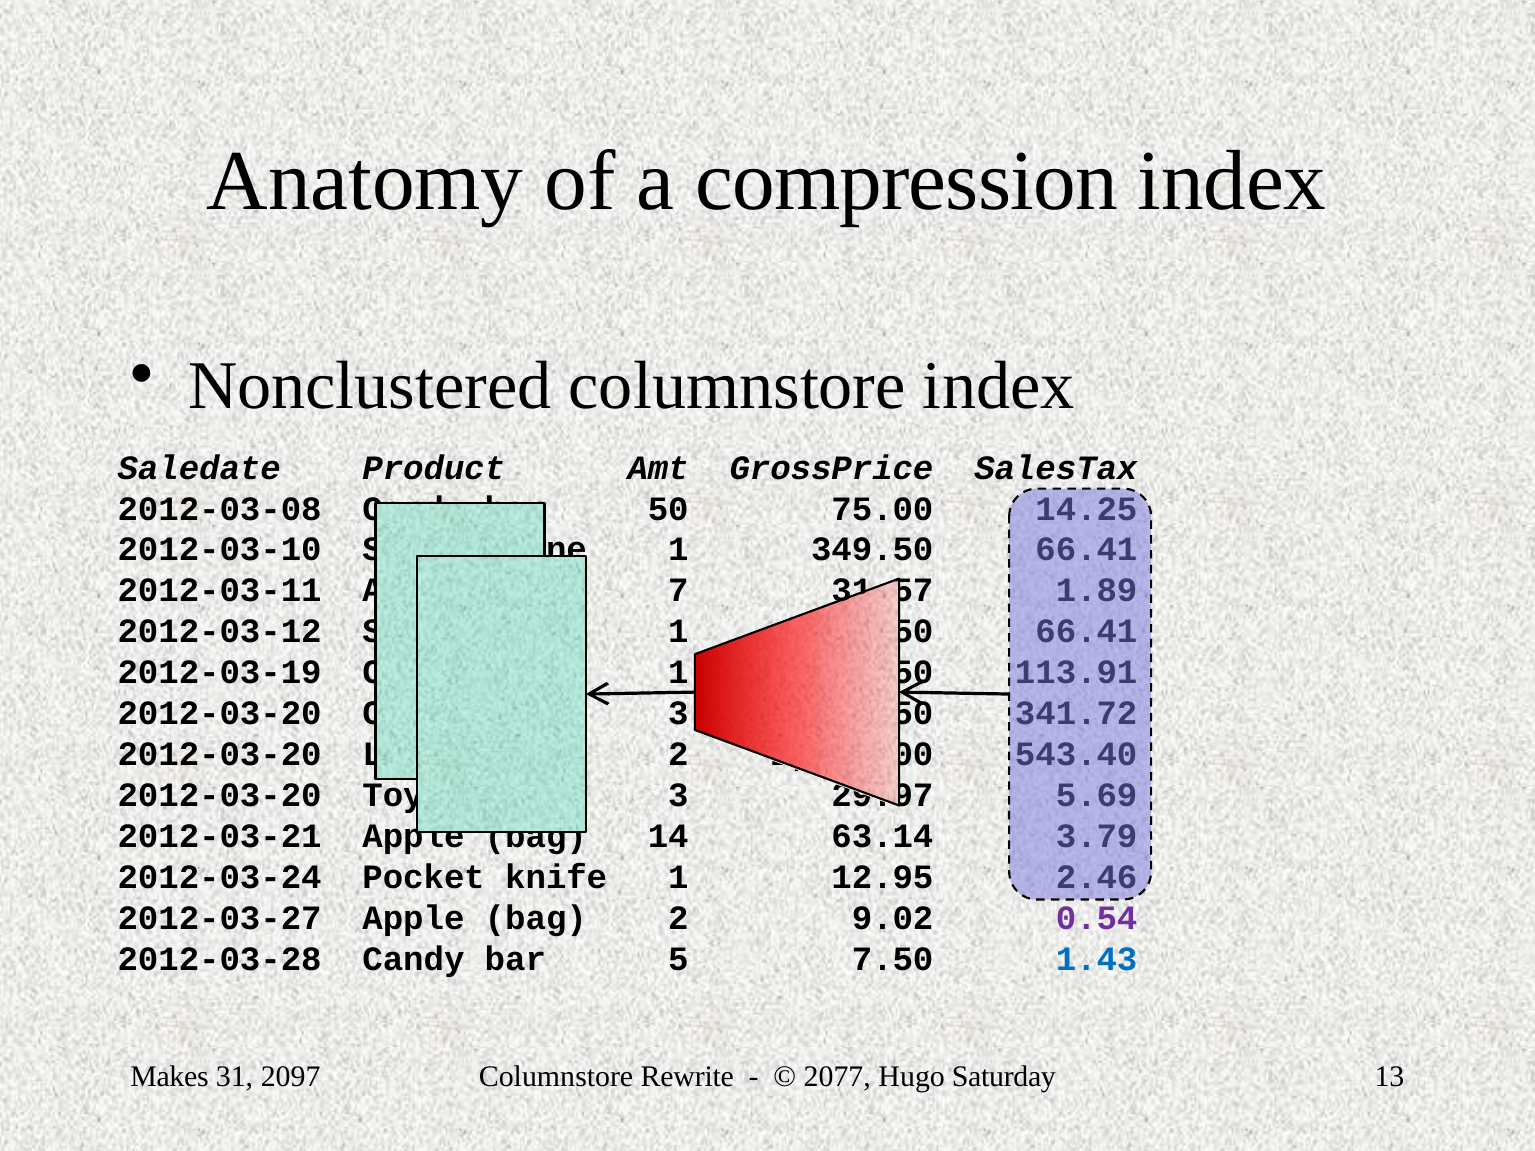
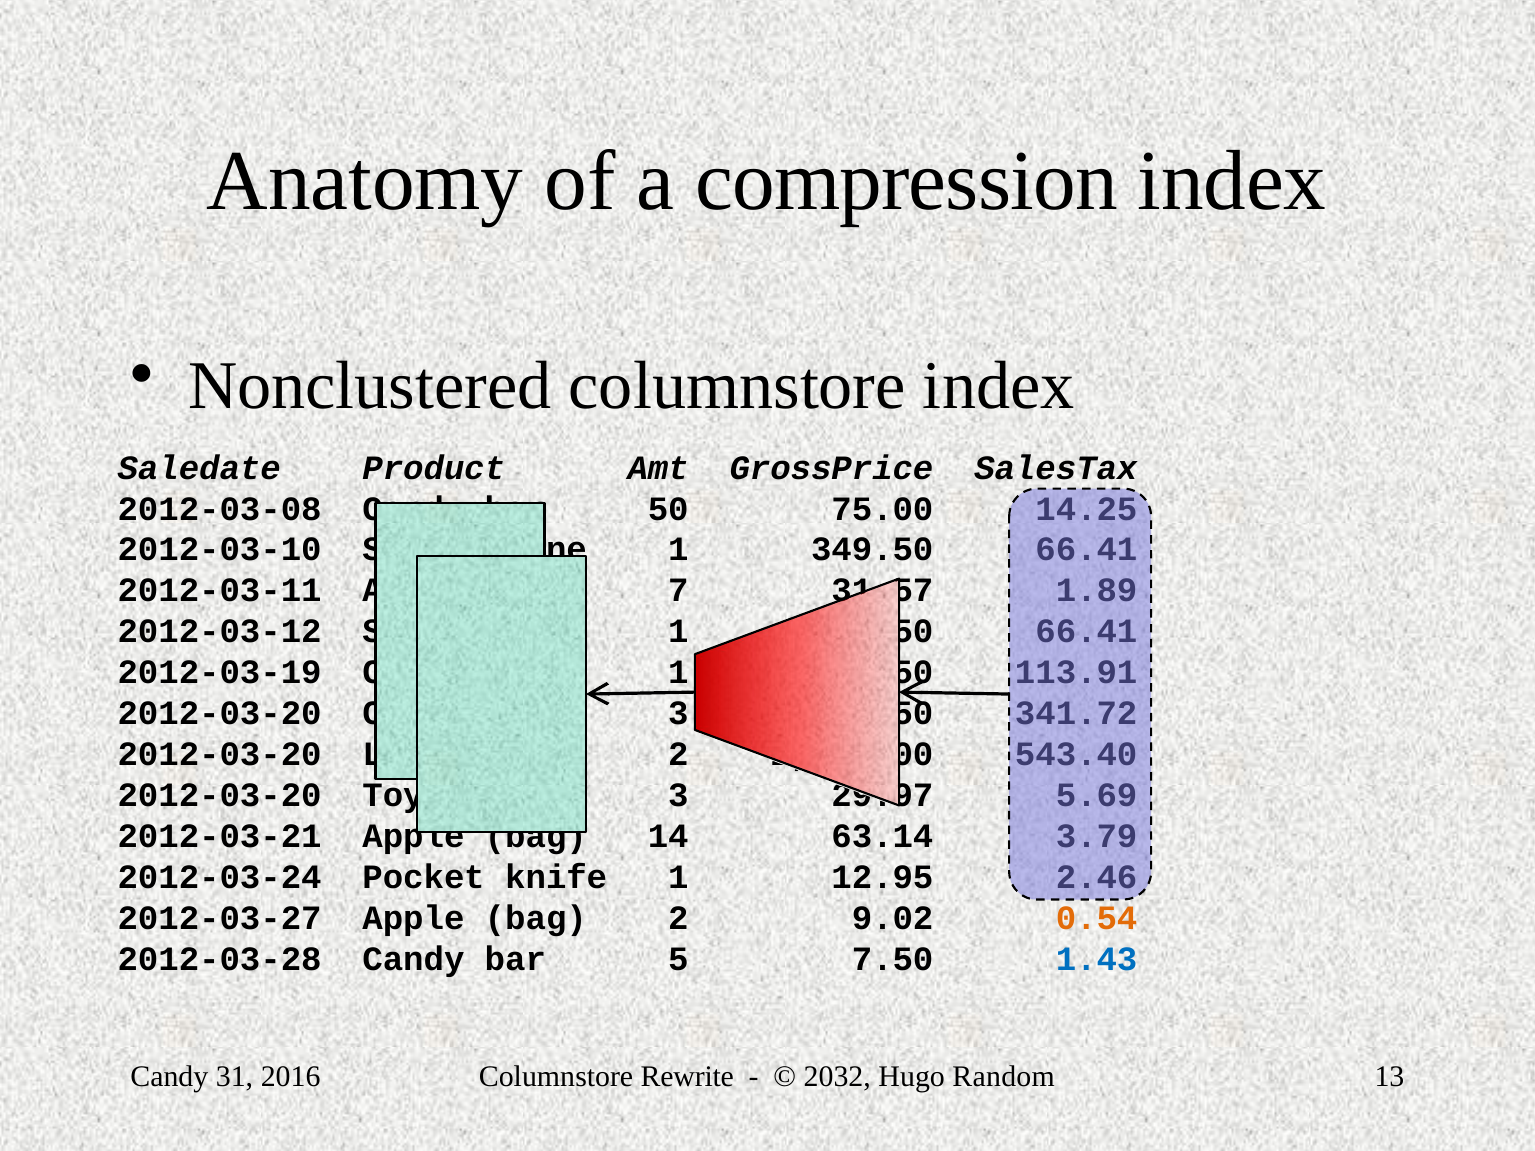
0.54 colour: purple -> orange (1097, 918)
Makes: Makes -> Candy (169, 1077)
2097: 2097 -> 2016 (291, 1077)
2077: 2077 -> 2032 (837, 1077)
Saturday: Saturday -> Random (1004, 1077)
